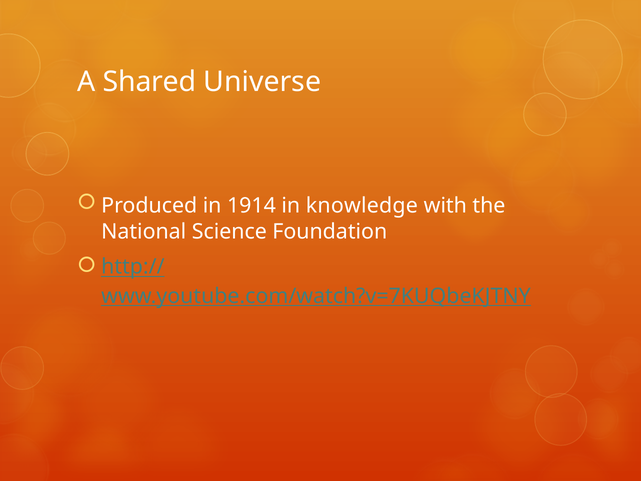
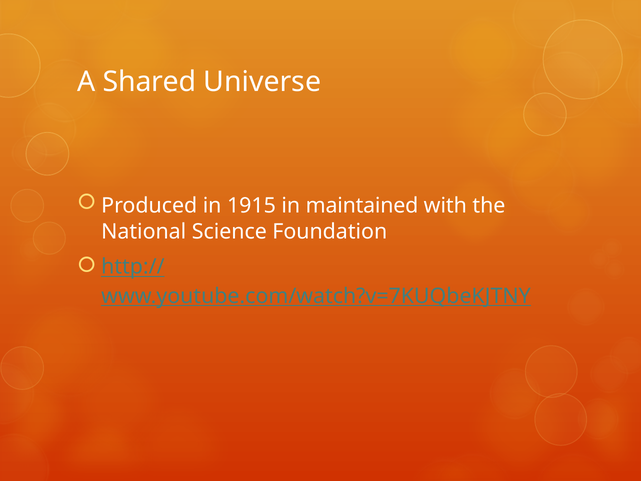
1914: 1914 -> 1915 (251, 206)
knowledge: knowledge -> maintained (362, 206)
